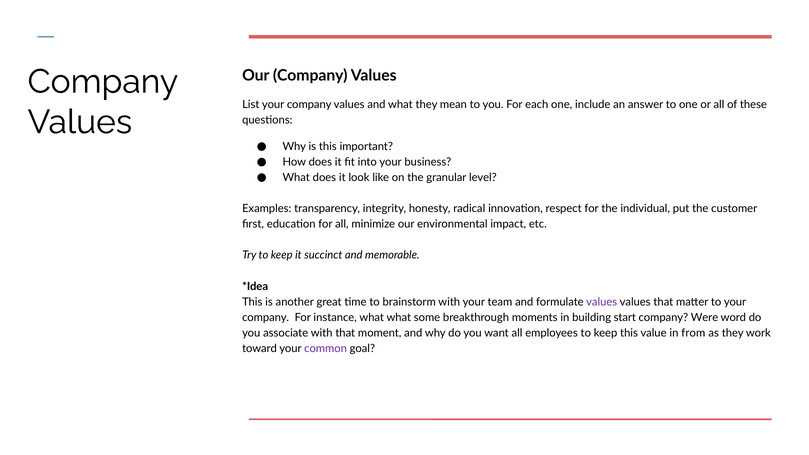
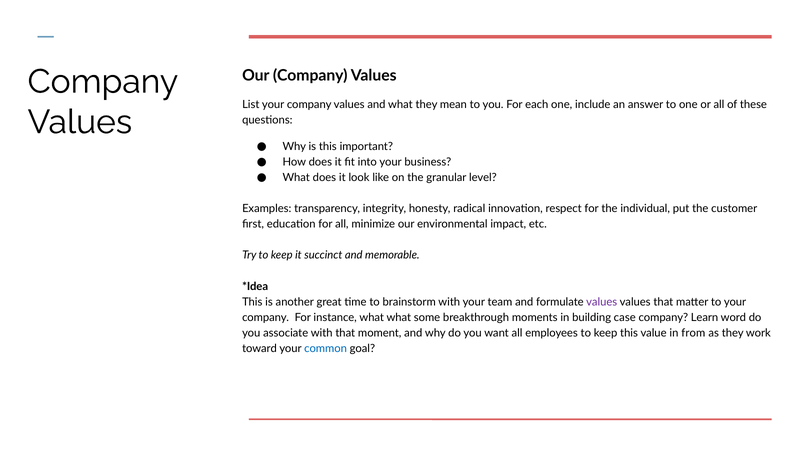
start: start -> case (625, 317)
Were: Were -> Learn (705, 317)
common colour: purple -> blue (326, 348)
